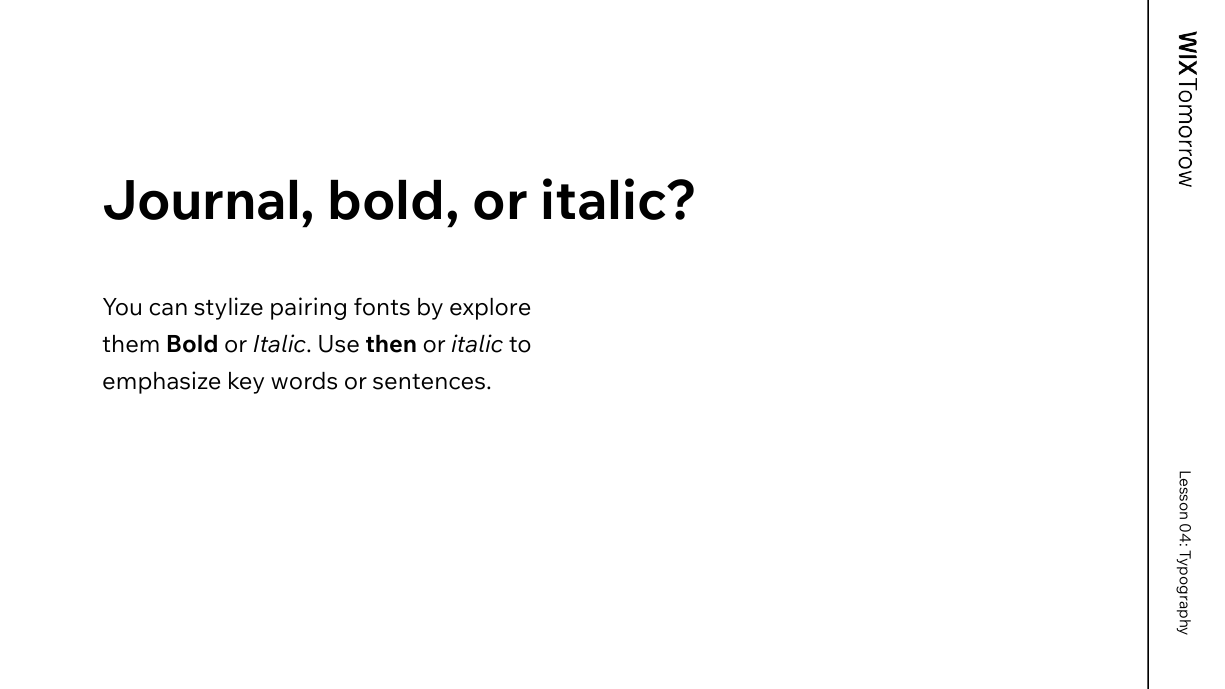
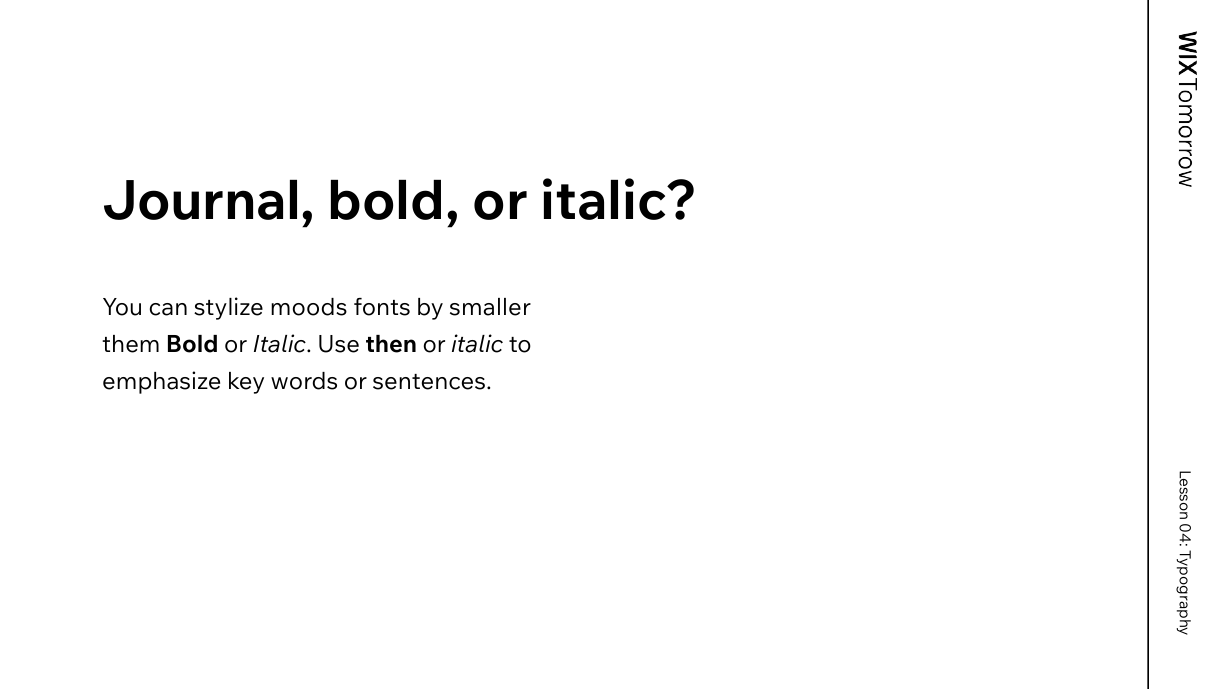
pairing: pairing -> moods (309, 307)
explore: explore -> smaller (490, 307)
